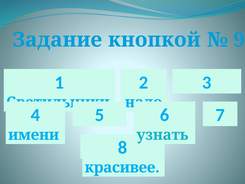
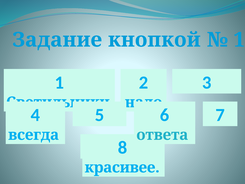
9: 9 -> 1 (239, 40)
имени: имени -> всегда (34, 135)
узнать: узнать -> ответа (162, 135)
